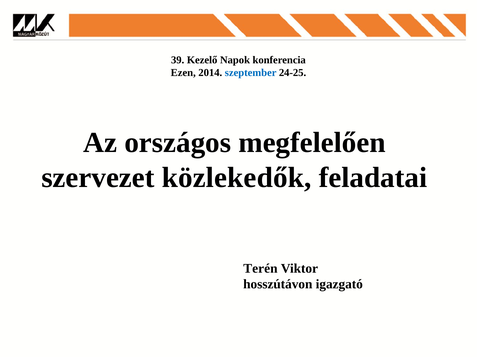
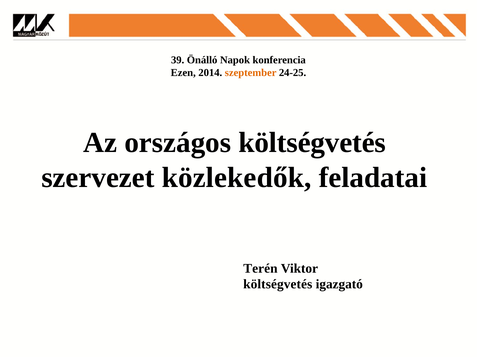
Kezelő: Kezelő -> Önálló (202, 60)
szeptember colour: blue -> orange (251, 73)
országos megfelelően: megfelelően -> költségvetés (312, 143)
hosszútávon: hosszútávon -> költségvetés (278, 285)
